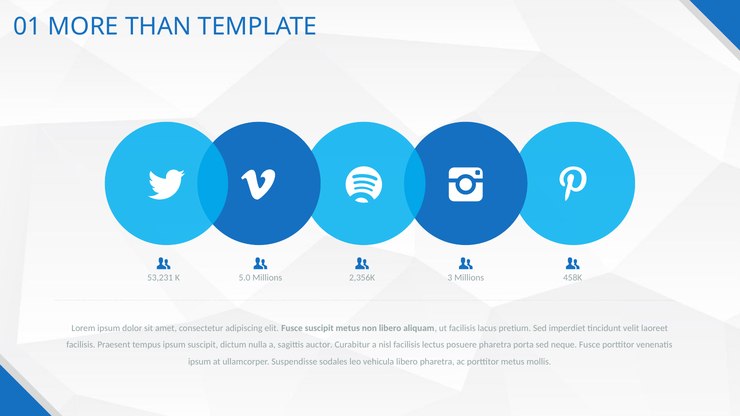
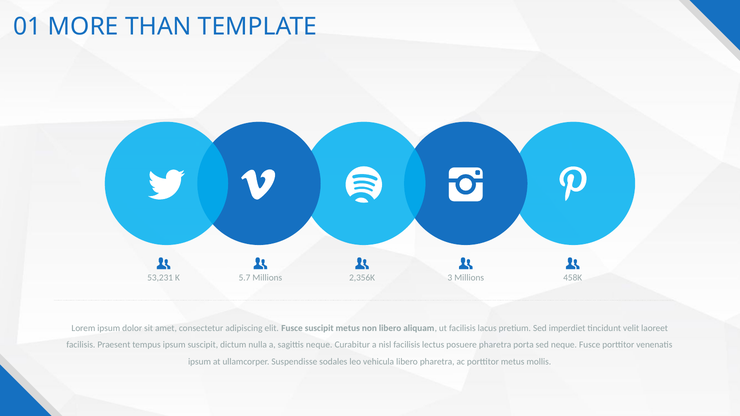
5.0: 5.0 -> 5.7 (245, 278)
sagittis auctor: auctor -> neque (319, 345)
